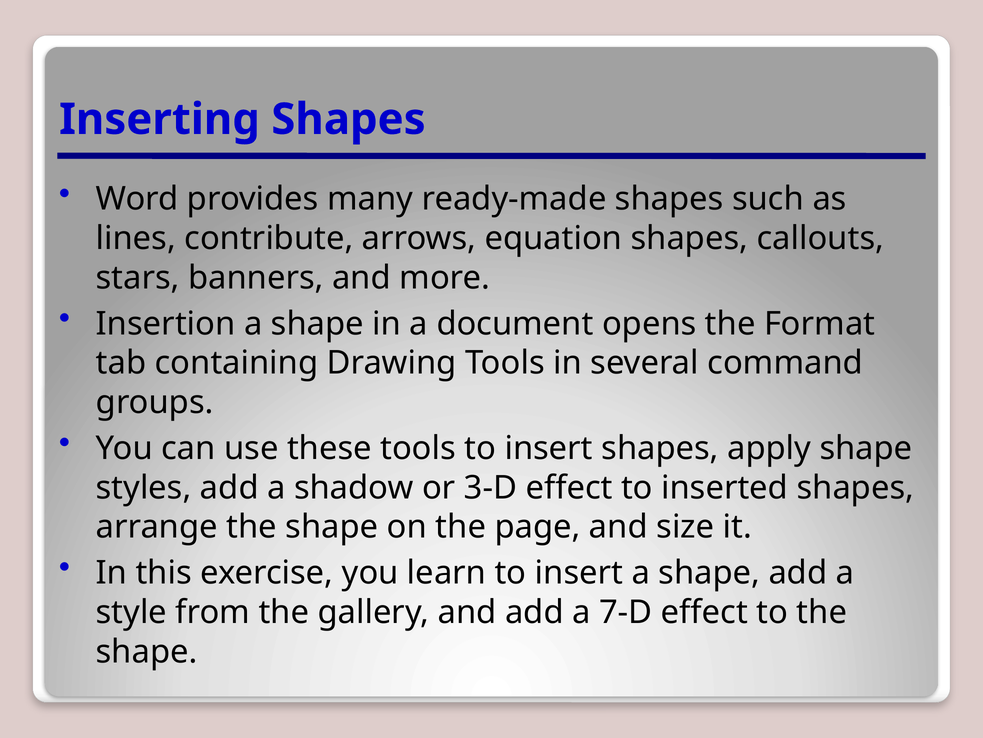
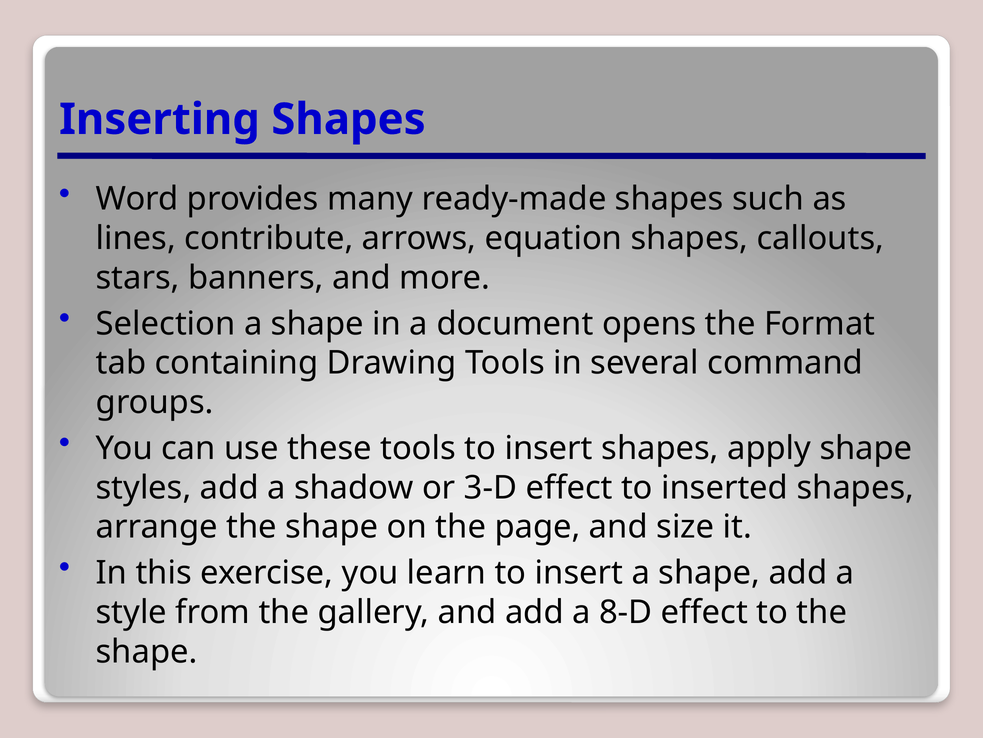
Insertion: Insertion -> Selection (166, 323)
7-D: 7-D -> 8-D (626, 612)
